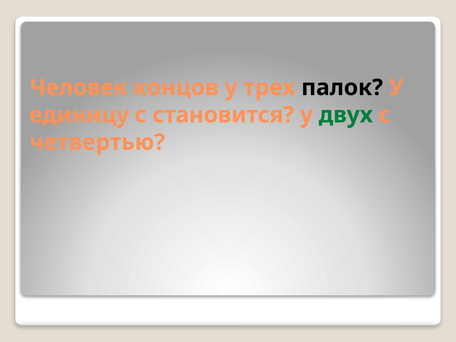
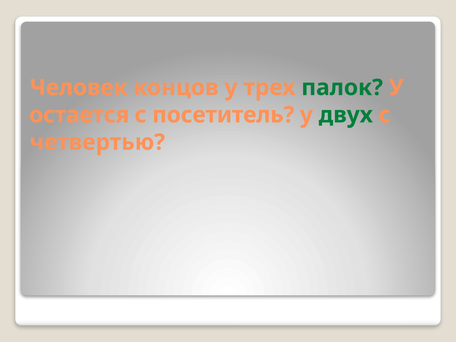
палок colour: black -> green (342, 88)
единицу: единицу -> остается (79, 115)
становится: становится -> посетитель (223, 115)
